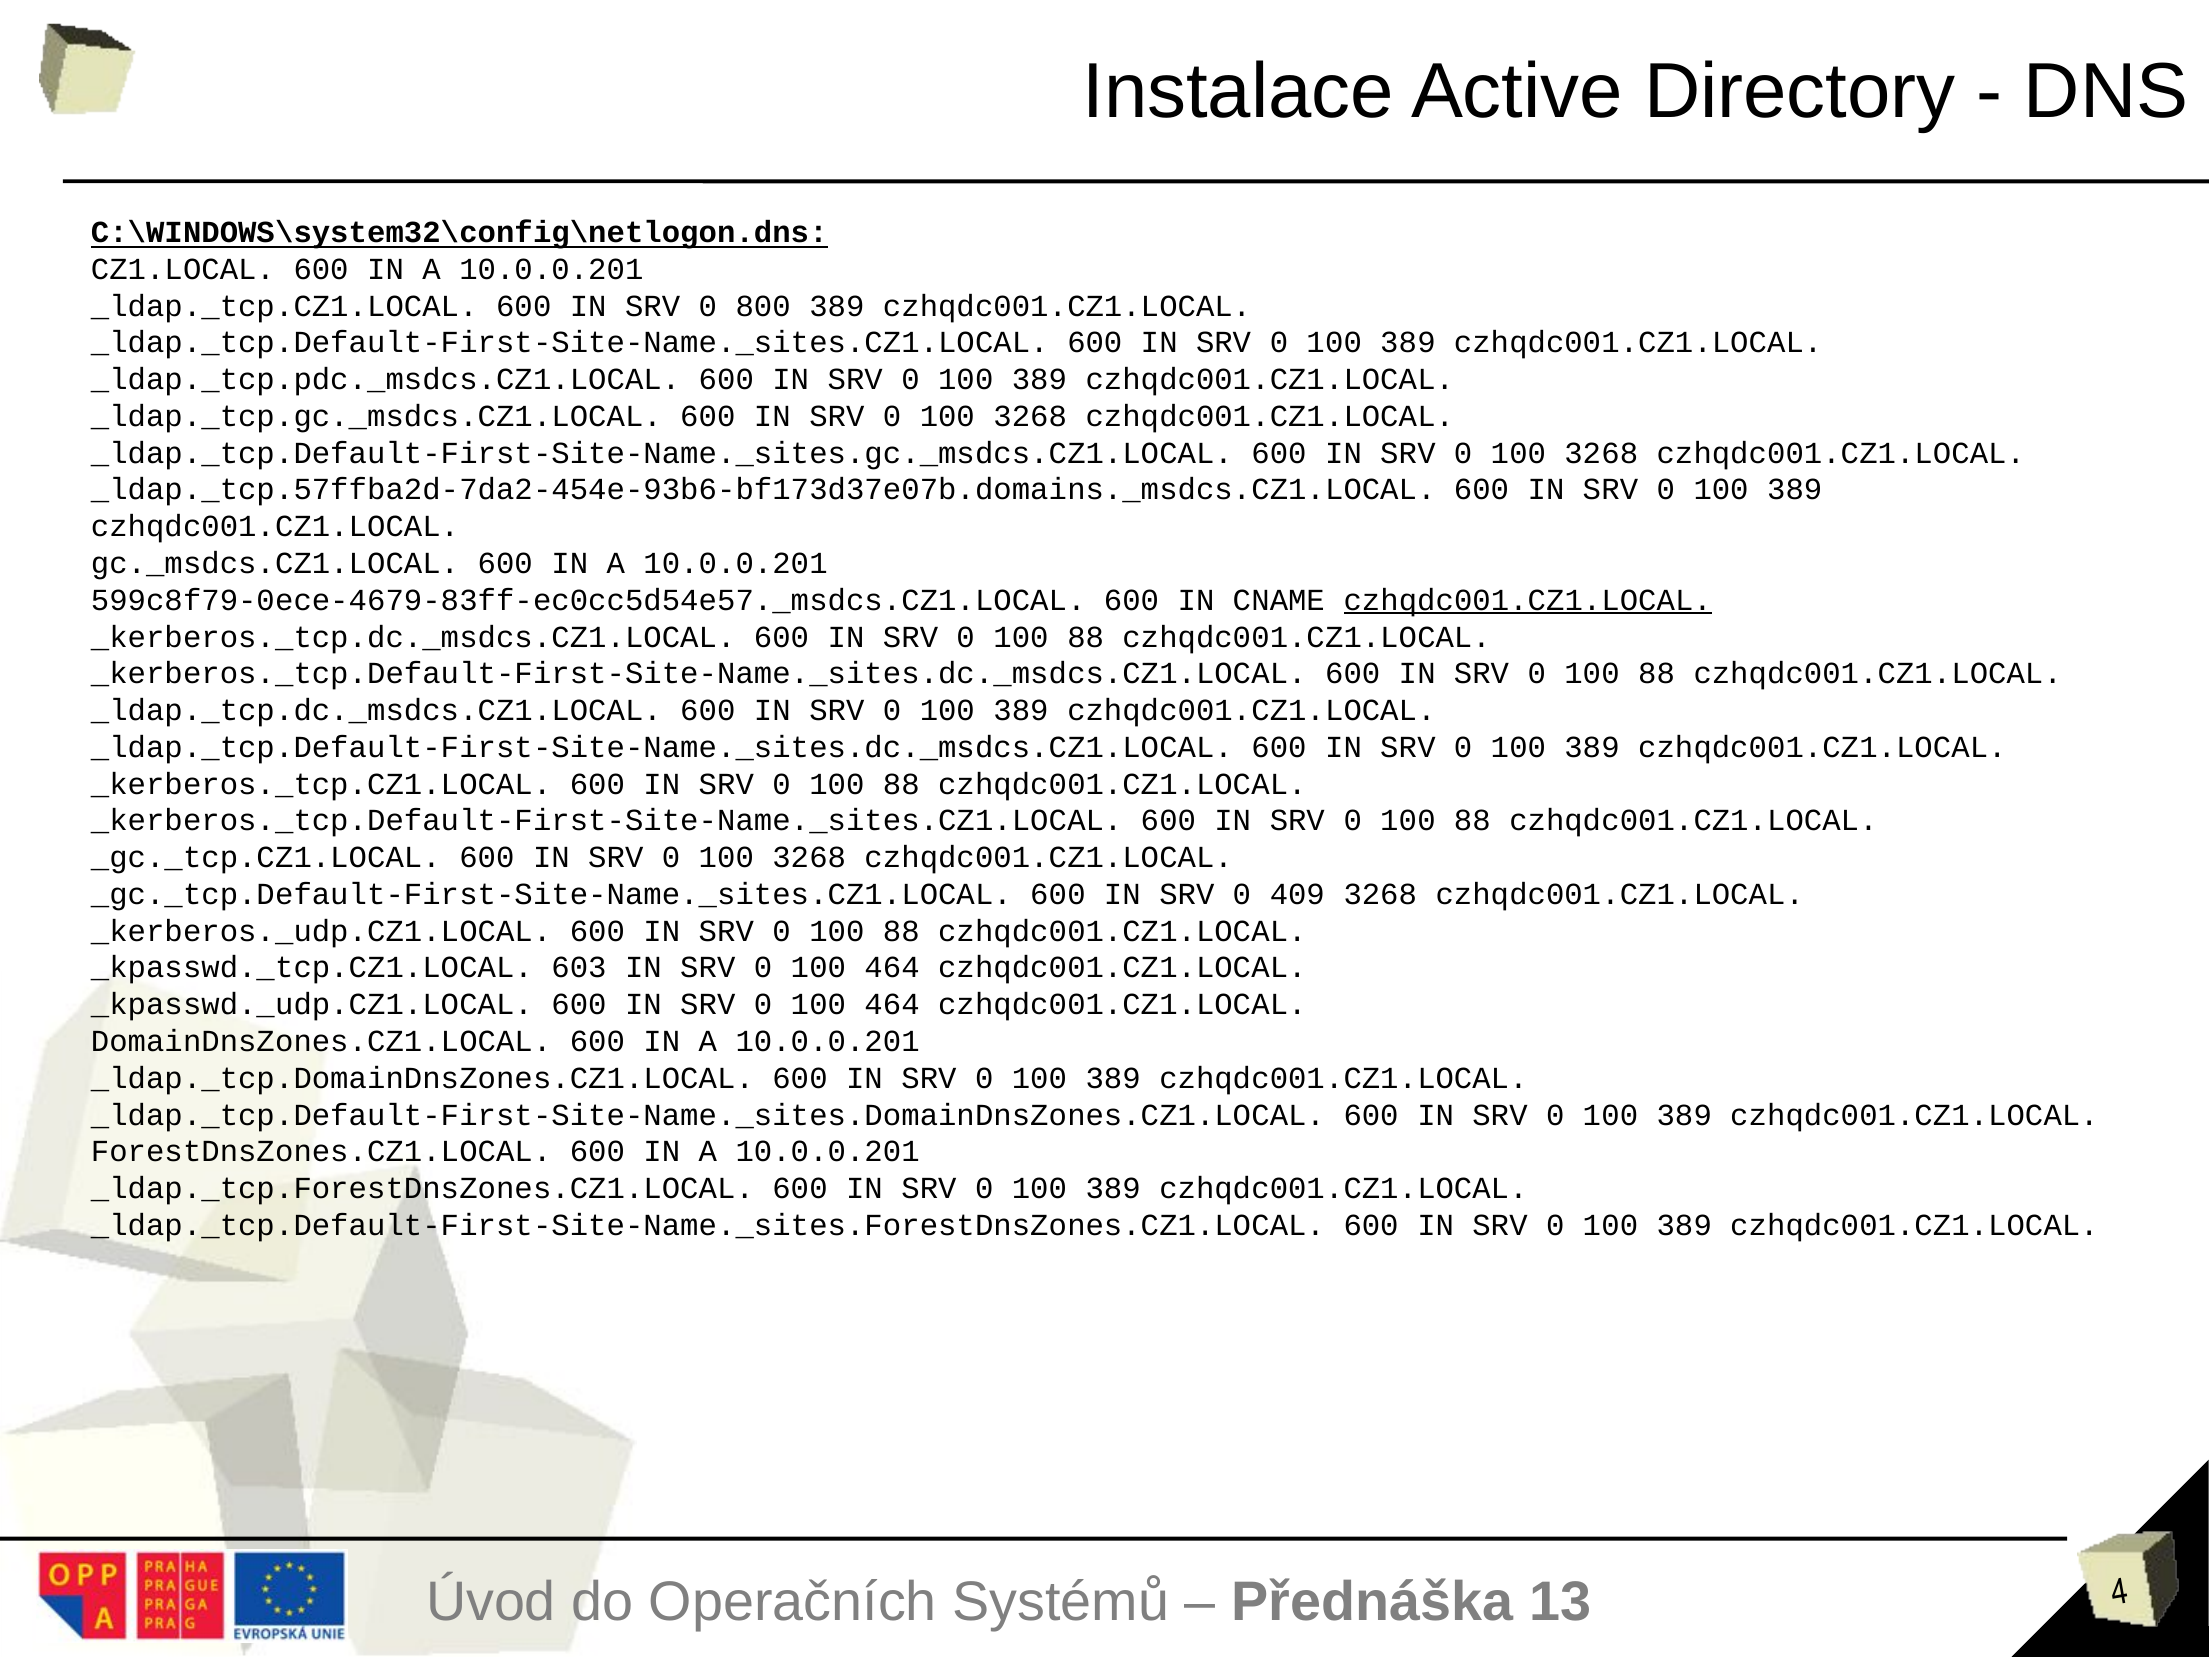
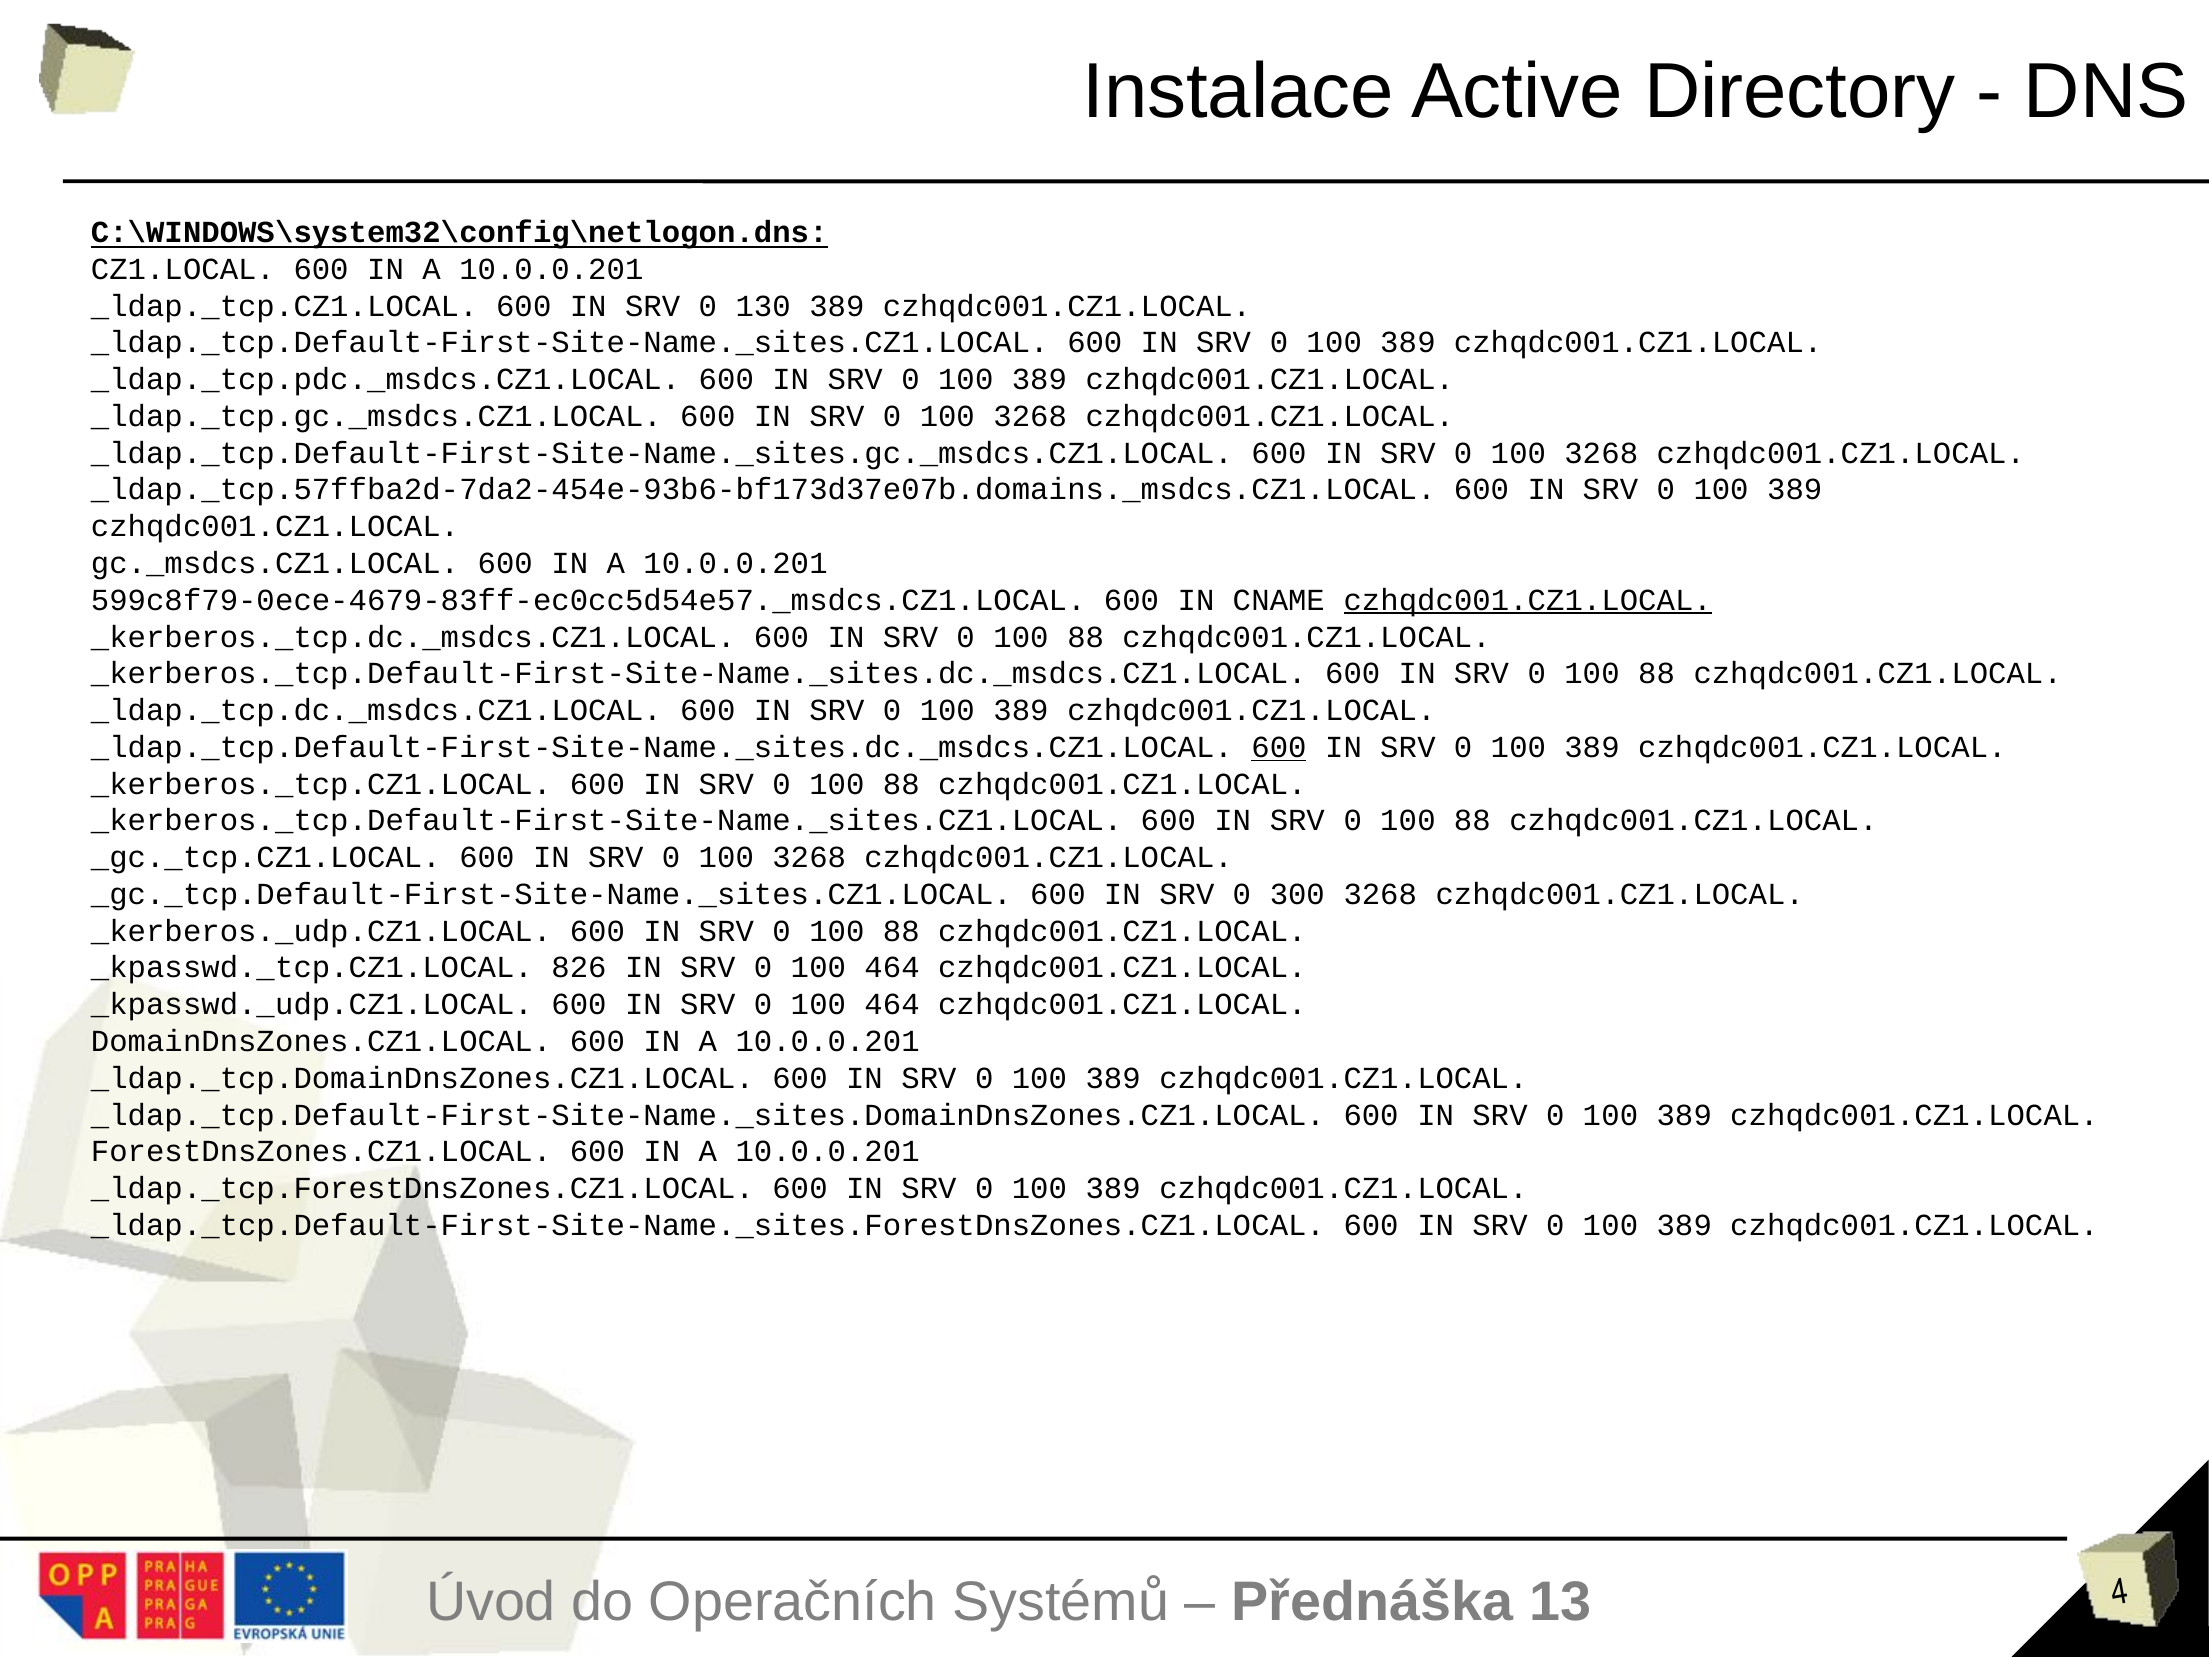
800: 800 -> 130 (763, 306)
600 underline: none -> present (1279, 747)
409: 409 -> 300 (1297, 894)
603: 603 -> 826 (579, 968)
